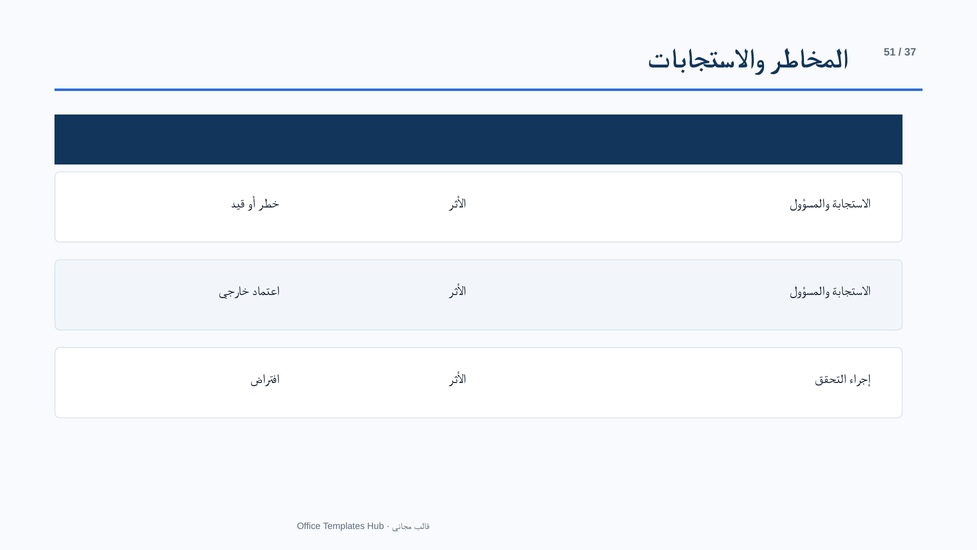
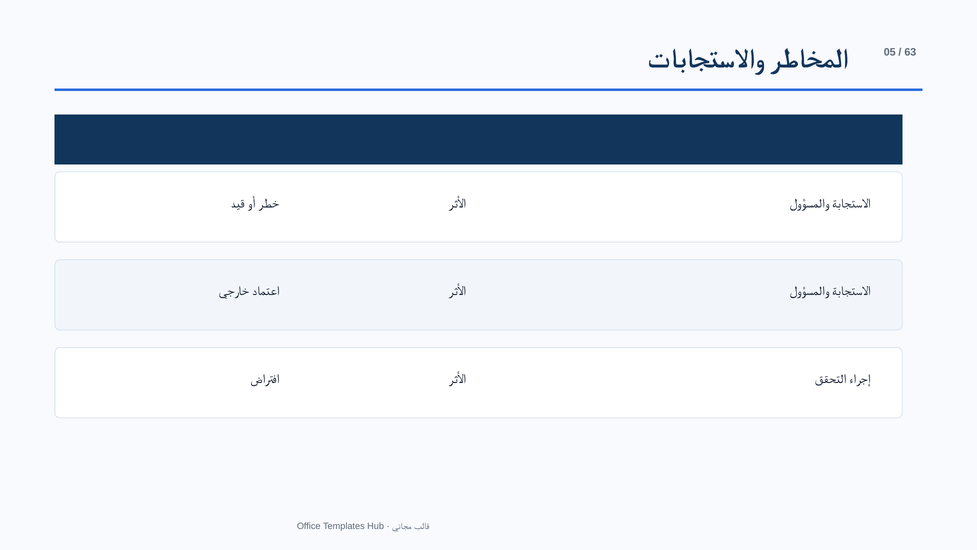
51: 51 -> 05 (890, 52)
37: 37 -> 63 (910, 52)
